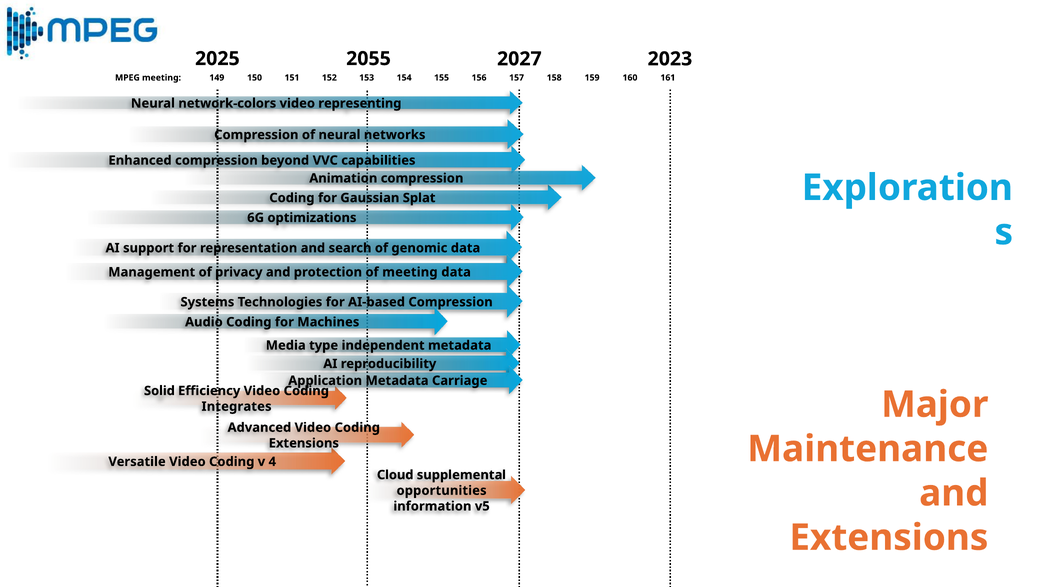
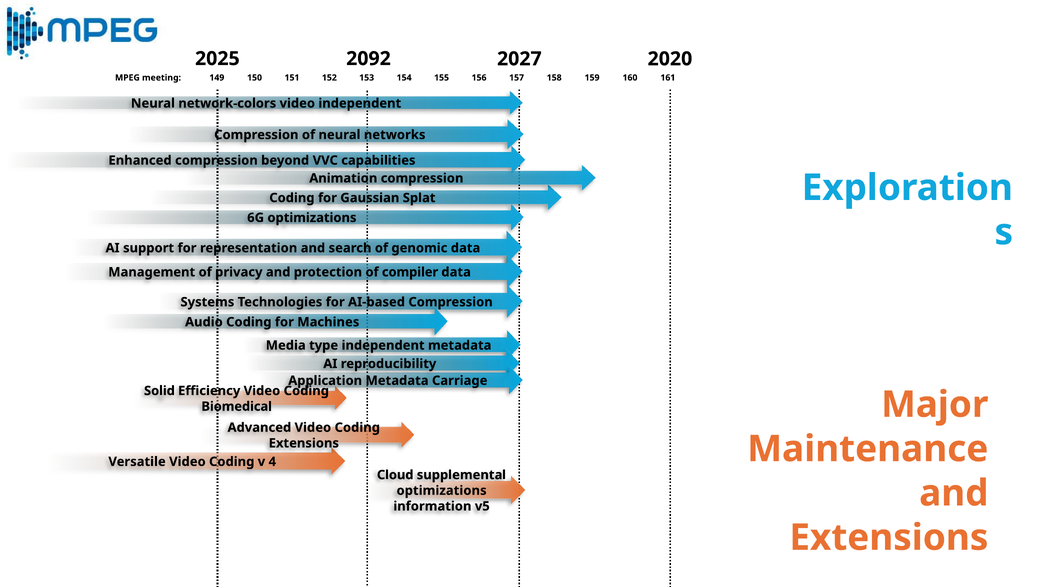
2055: 2055 -> 2092 (368, 59)
2023: 2023 -> 2020 (670, 59)
video representing: representing -> independent (360, 103)
of meeting: meeting -> compiler (410, 272)
Integrates: Integrates -> Biomedical (237, 407)
opportunities: opportunities -> optimizations (442, 491)
